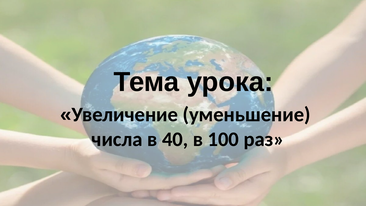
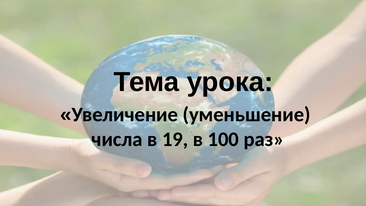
40: 40 -> 19 (175, 139)
